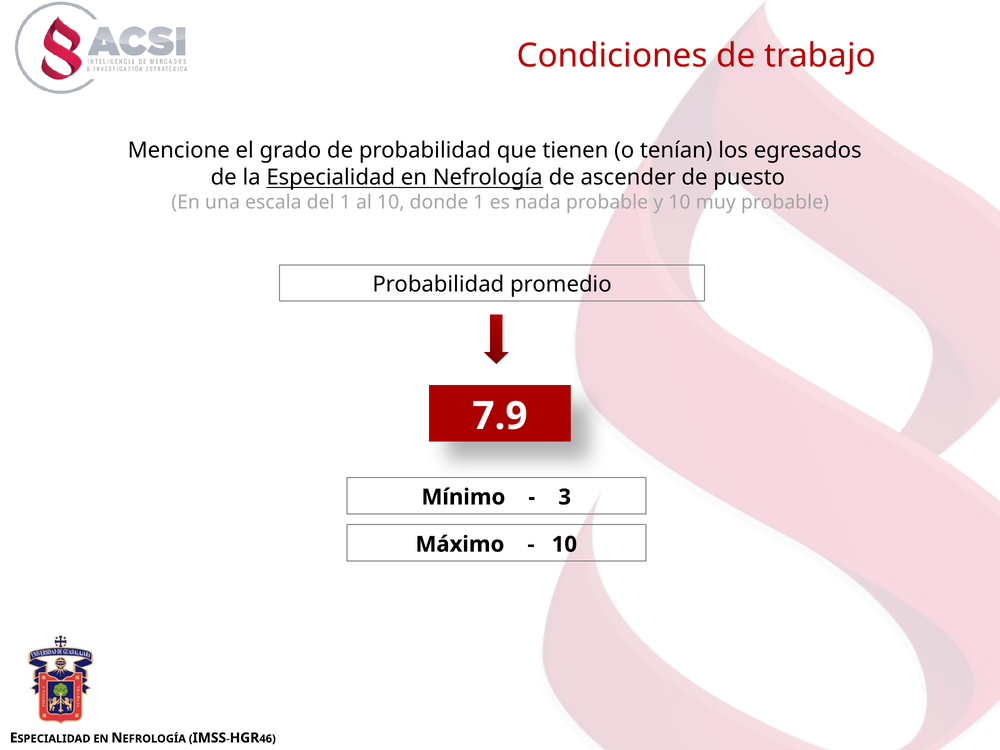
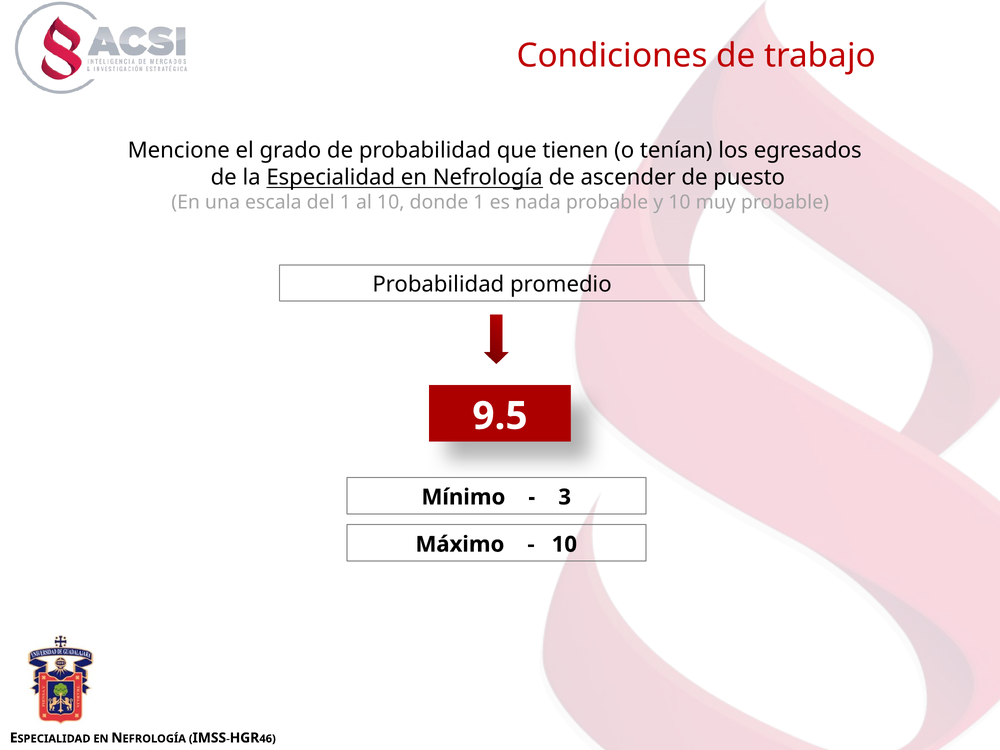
7.9: 7.9 -> 9.5 (500, 416)
